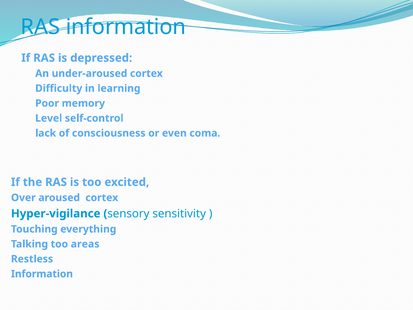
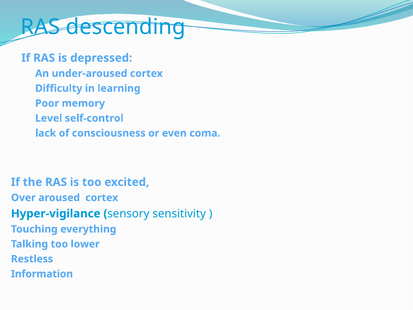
RAS information: information -> descending (126, 27)
areas: areas -> lower (85, 244)
